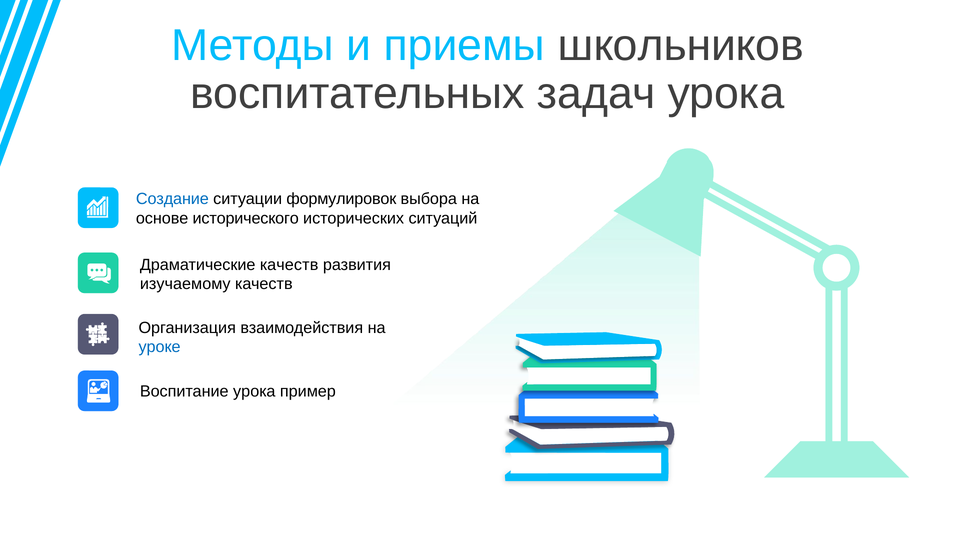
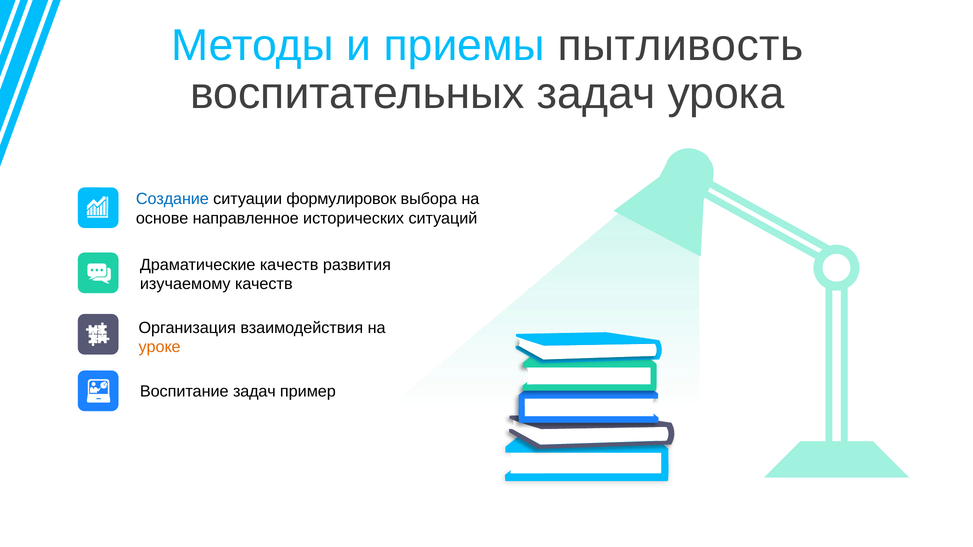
школьников: школьников -> пытливость (681, 45)
исторического: исторического -> направленное (246, 219)
уроке colour: blue -> orange (160, 347)
Воспитание урока: урока -> задач (254, 392)
